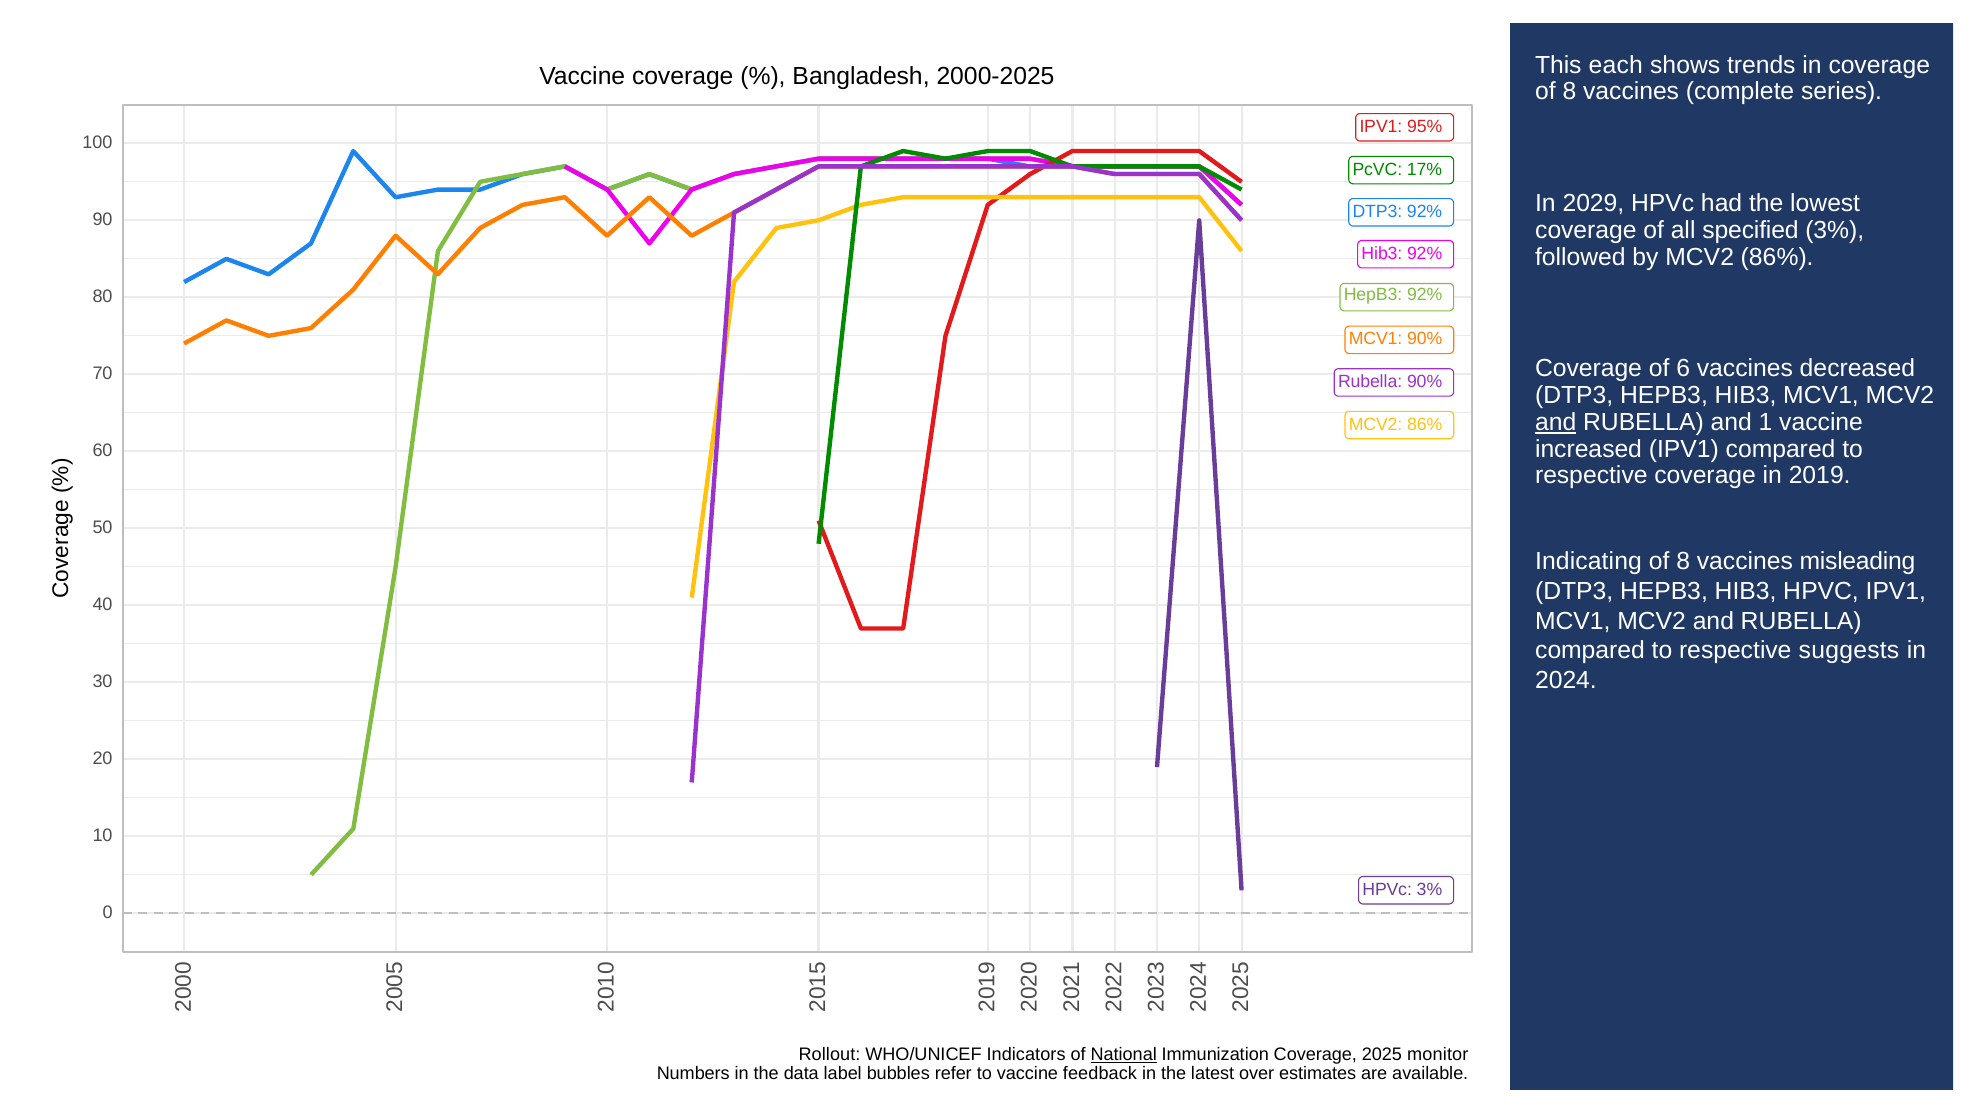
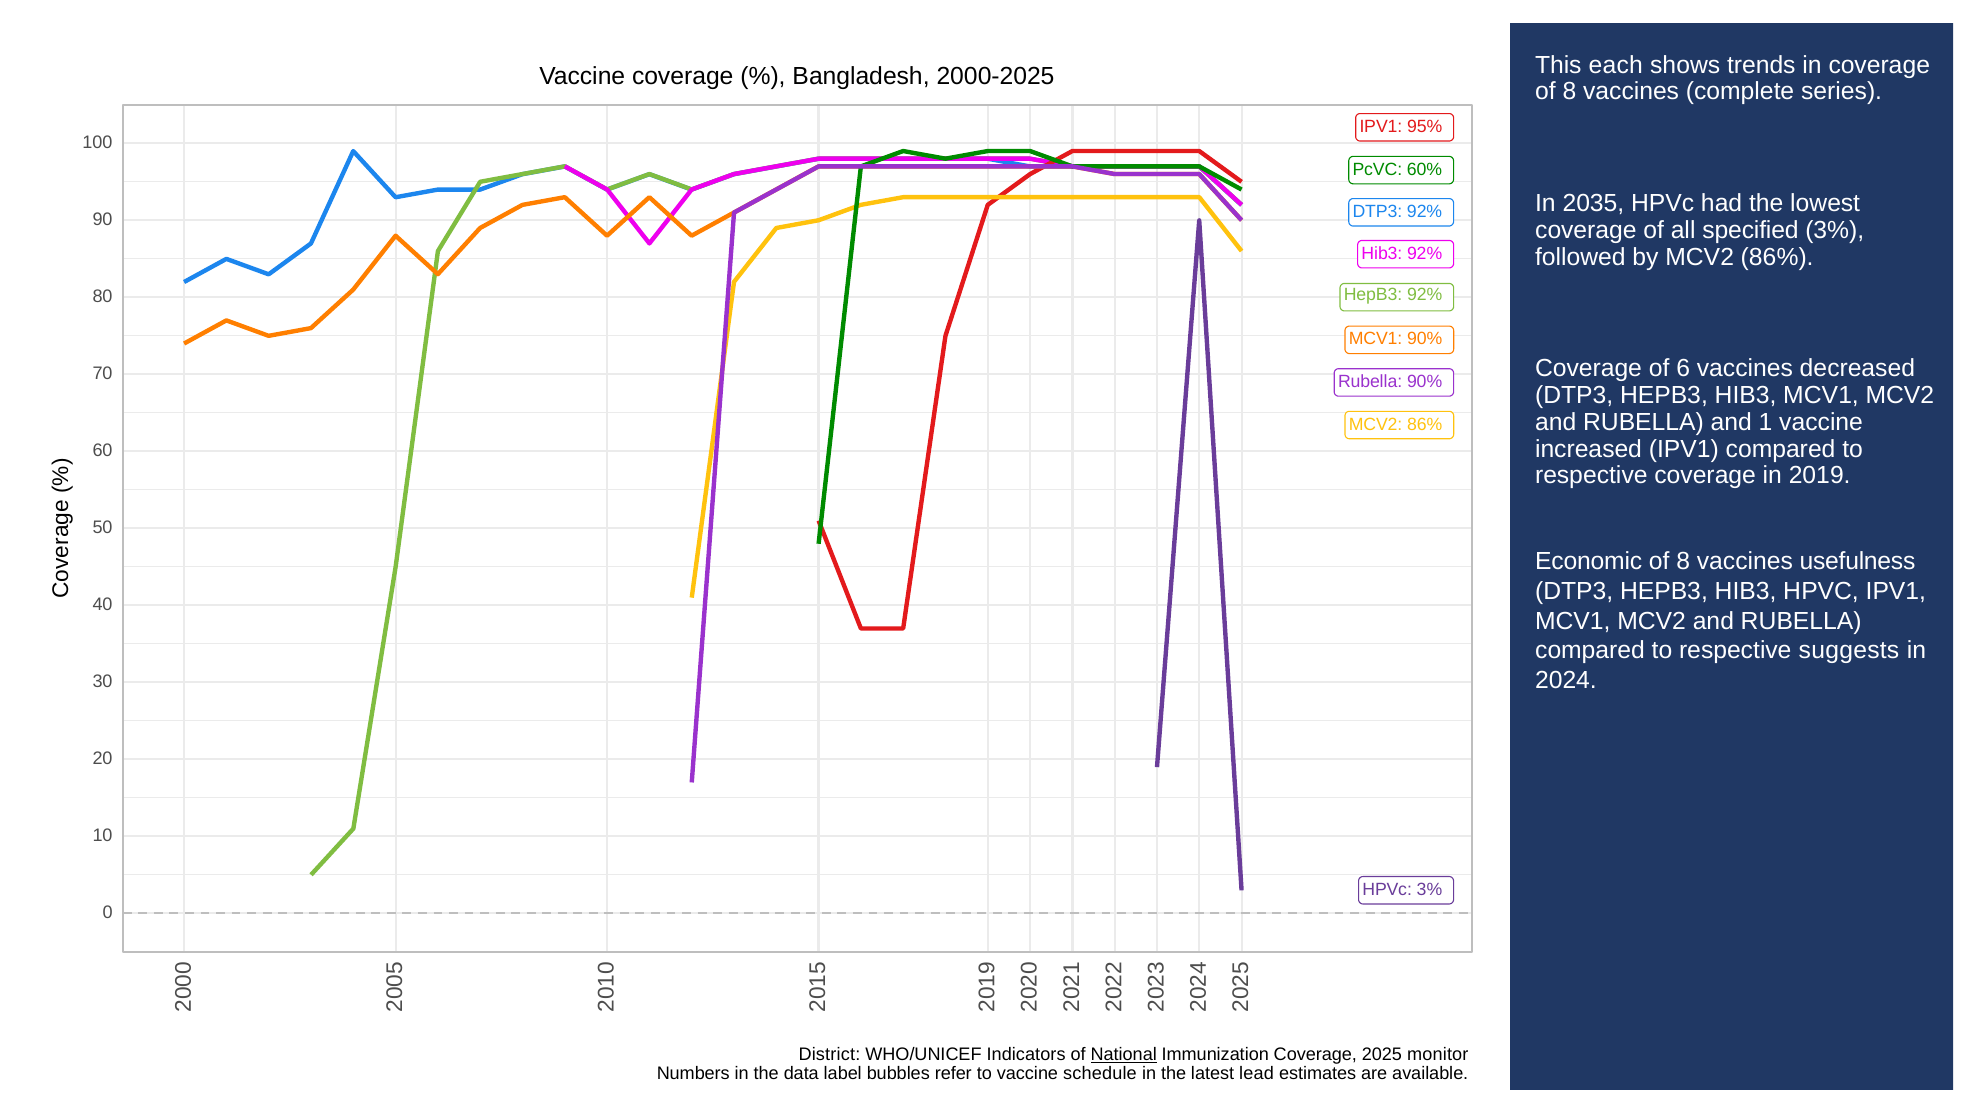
17%: 17% -> 60% (1425, 169)
2029: 2029 -> 2035 (1593, 204)
and underline: present -> none (1556, 422)
Indicating: Indicating -> Economic (1589, 561)
misleading: misleading -> usefulness (1858, 561)
Rollout: Rollout -> District (829, 1054)
feedback: feedback -> schedule (1100, 1074)
over: over -> lead (1257, 1074)
